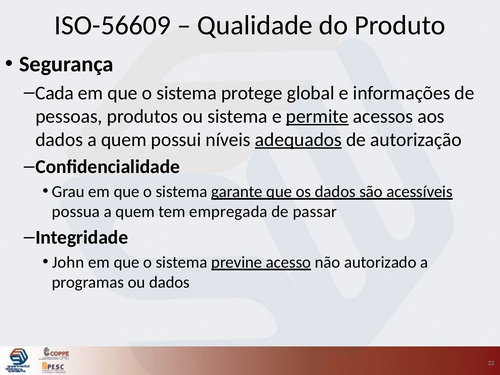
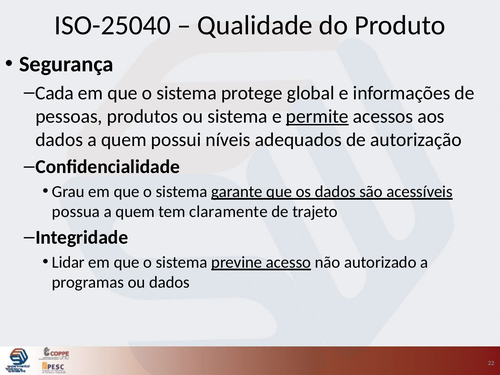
ISO-56609: ISO-56609 -> ISO-25040 (113, 25)
adequados underline: present -> none (298, 140)
empregada: empregada -> claramente (228, 212)
passar: passar -> trajeto (315, 212)
John: John -> Lidar (68, 262)
